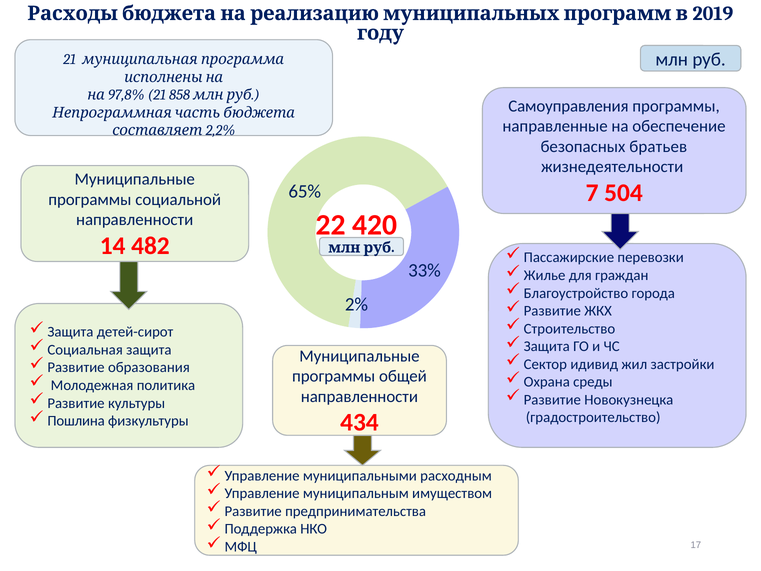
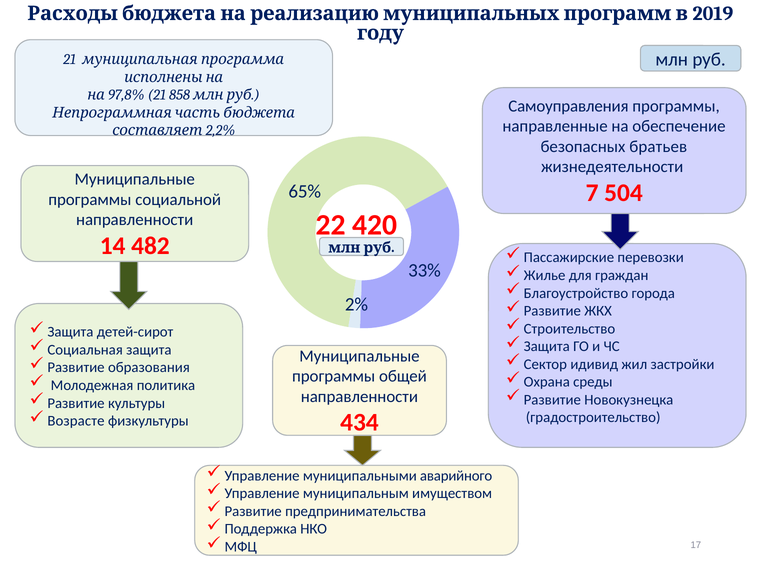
Пошлина: Пошлина -> Возрасте (76, 421)
расходным: расходным -> аварийного (456, 476)
